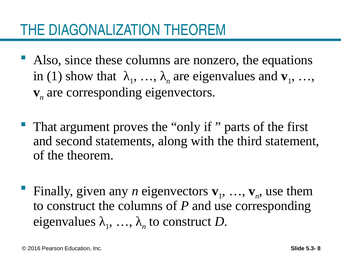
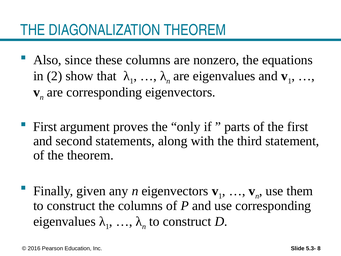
in 1: 1 -> 2 (55, 76)
That: That -> First (45, 127)
